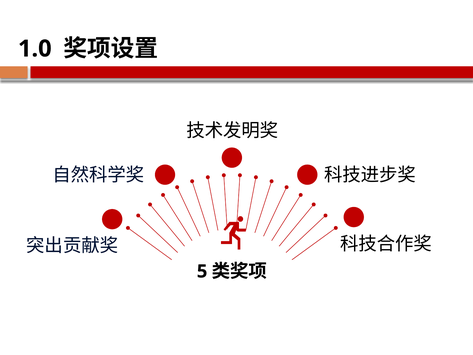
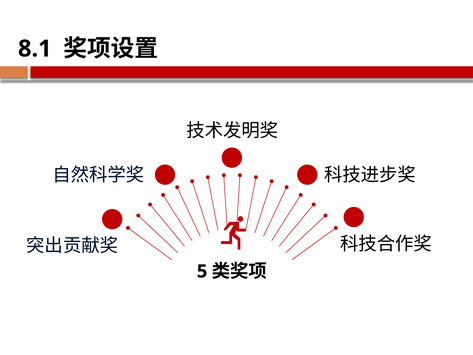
1.0: 1.0 -> 8.1 (35, 49)
